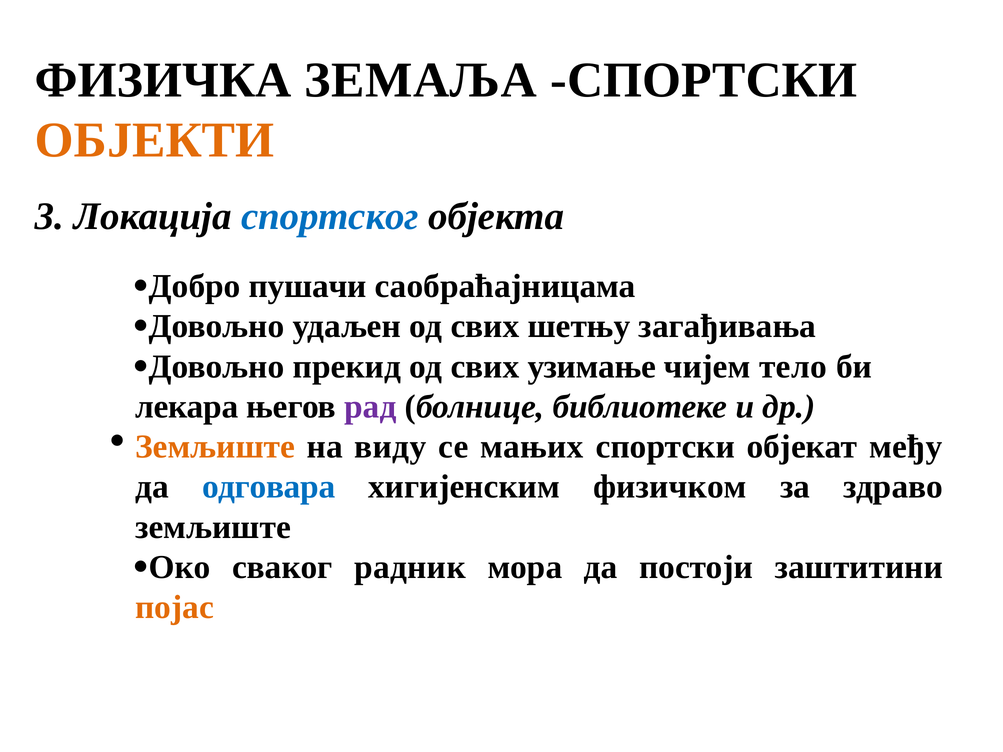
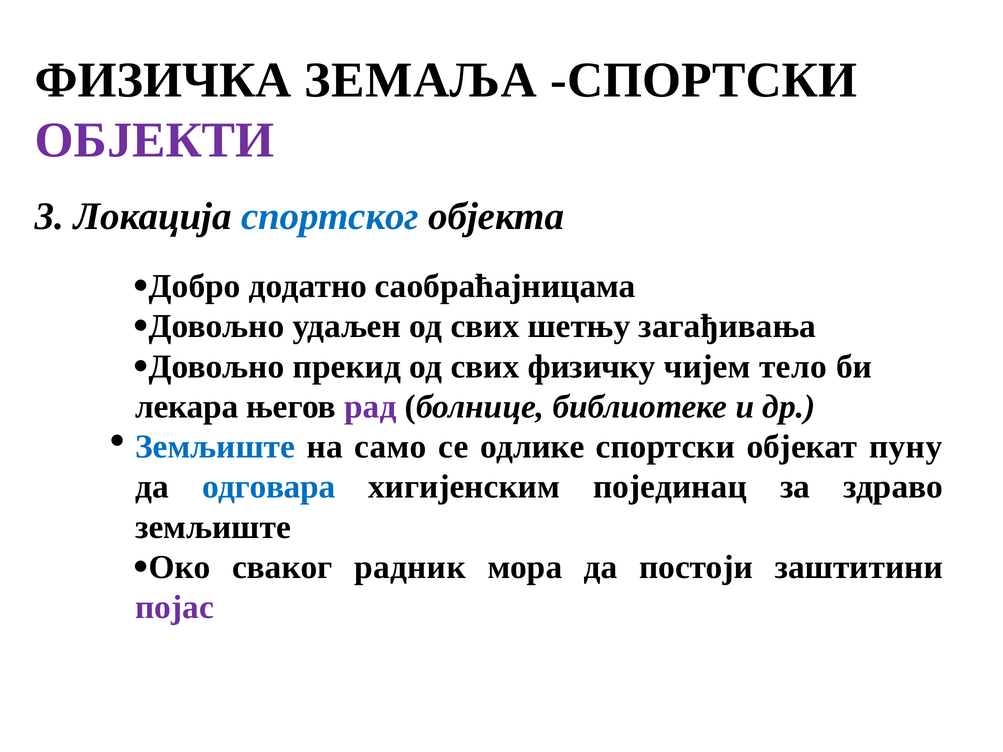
ОБЈЕКТИ colour: orange -> purple (155, 140)
пушачи: пушачи -> додатно (308, 286)
узимање: узимање -> физичку (592, 367)
Земљиште colour: orange -> blue (215, 447)
виду: виду -> само (390, 447)
мањих: мањих -> одлике (532, 447)
међу: међу -> пуну (906, 447)
физичком: физичком -> појединац (670, 487)
појас colour: orange -> purple (175, 607)
